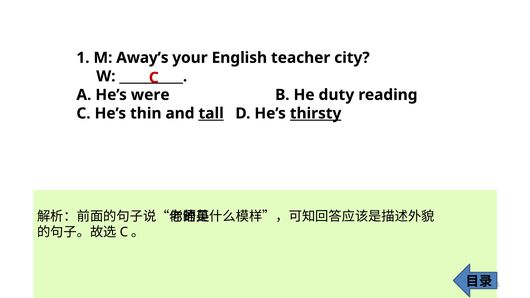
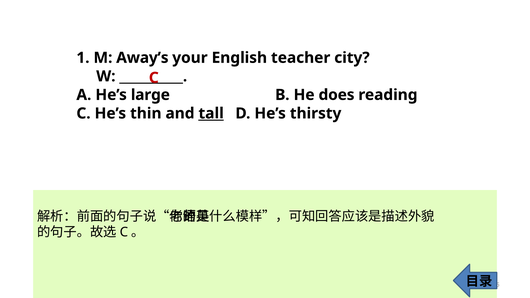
were: were -> large (150, 95)
duty: duty -> does (337, 95)
thirsty underline: present -> none (316, 113)
